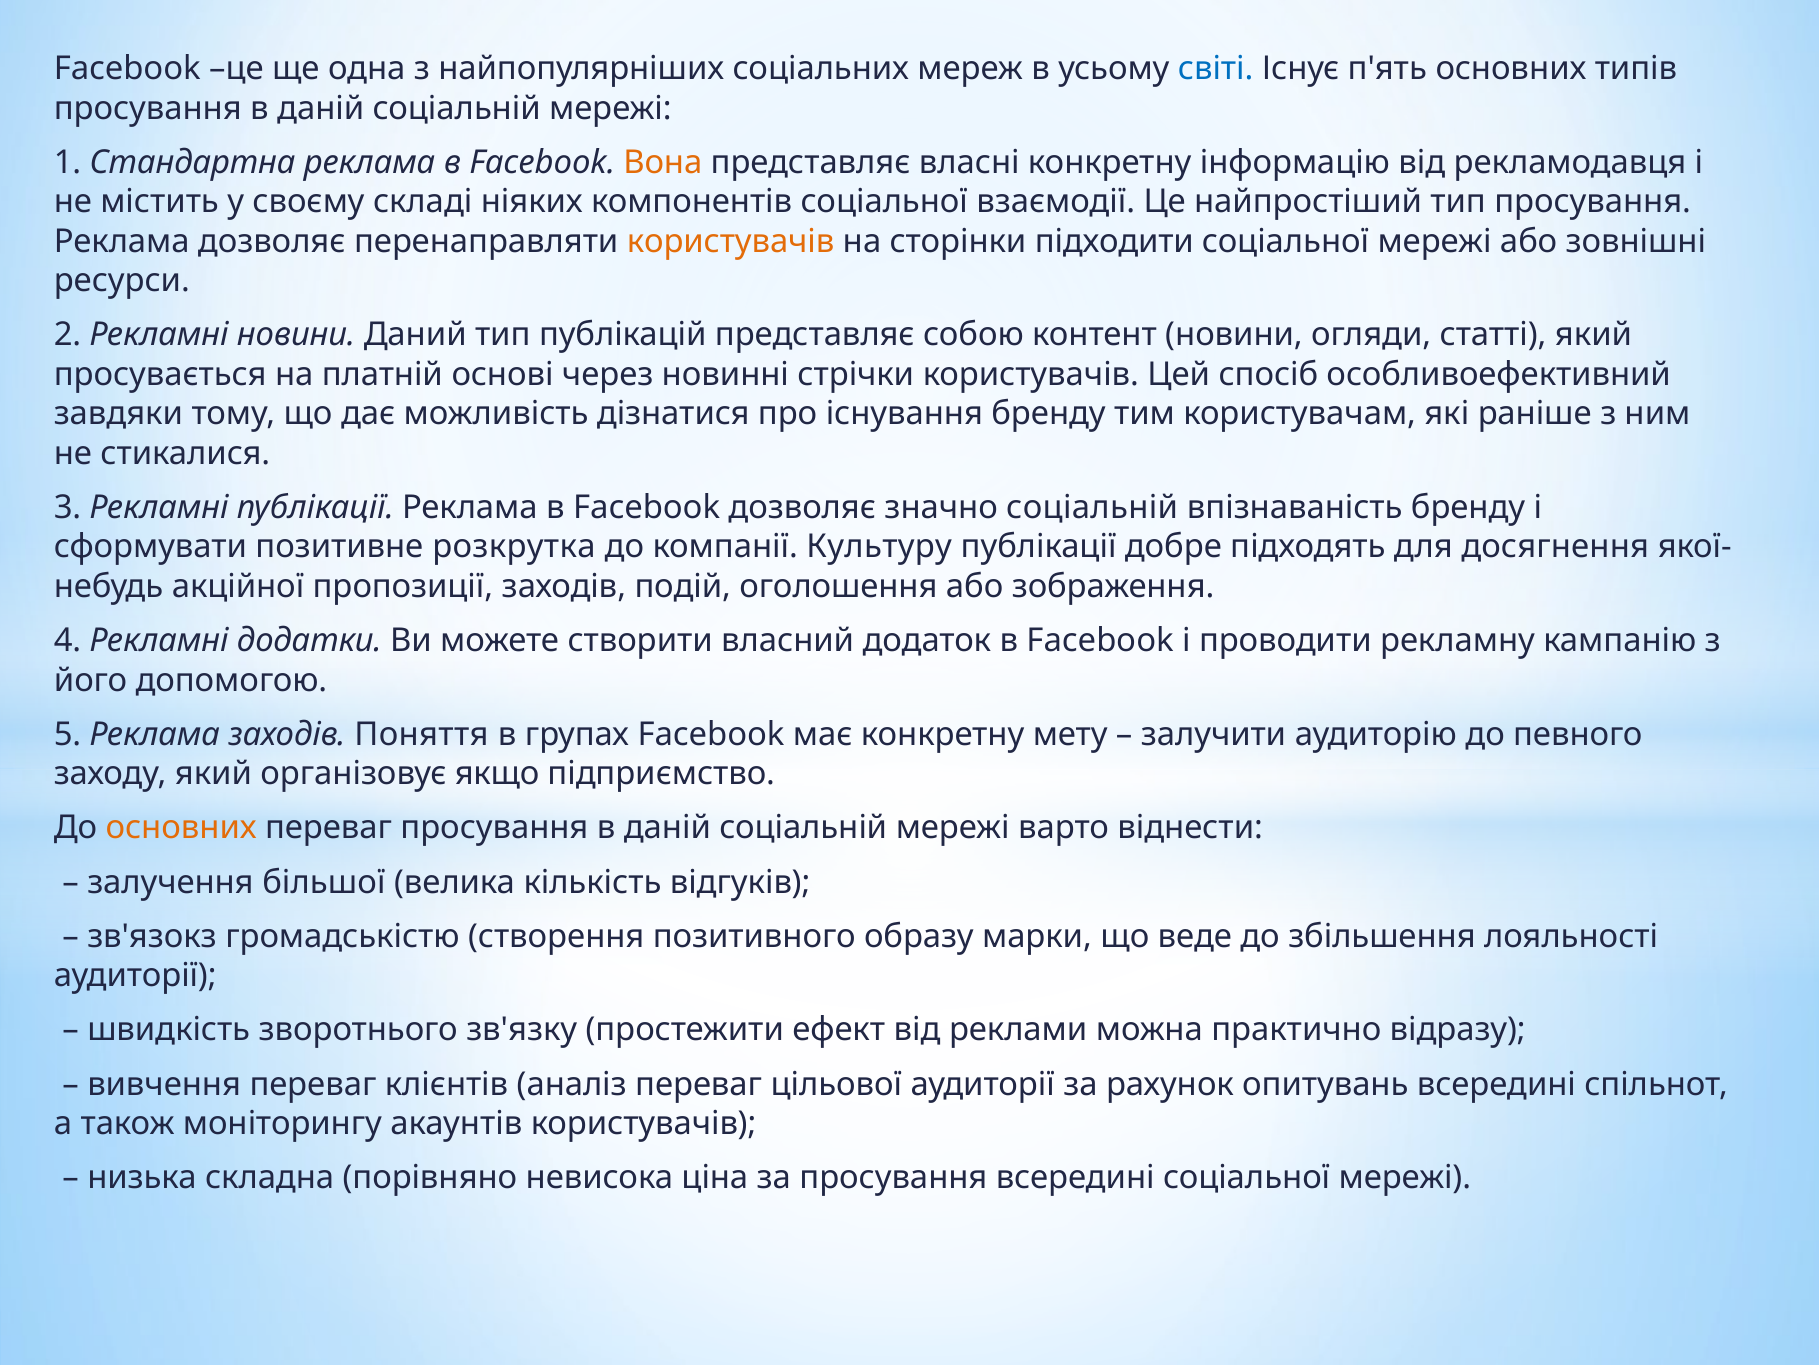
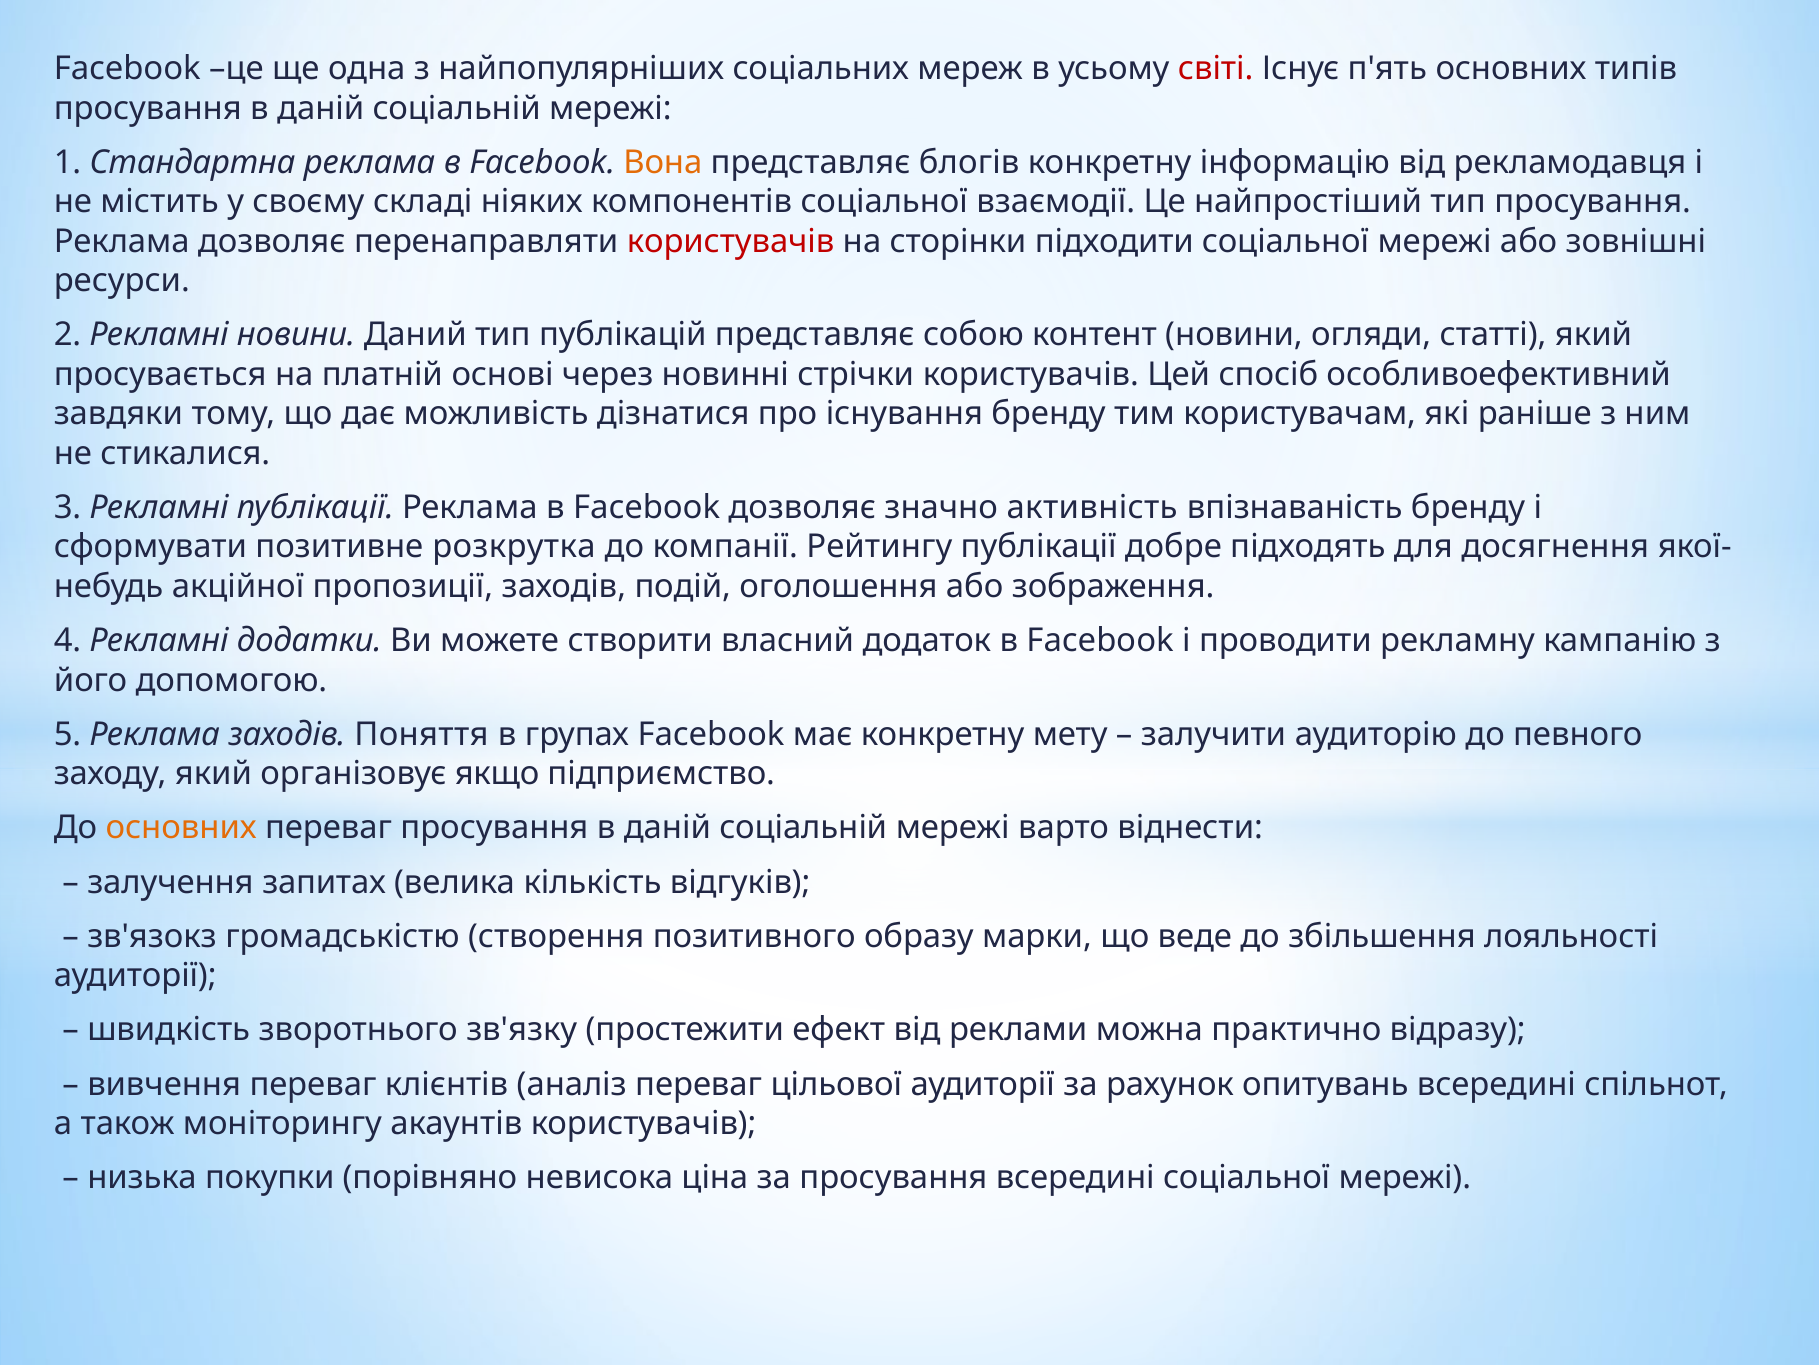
світі colour: blue -> red (1216, 69)
власні: власні -> блогів (969, 162)
користувачів colour: orange -> red (731, 241)
значно соціальній: соціальній -> активність (1092, 507)
Культуру: Культуру -> Рейтингу (879, 547)
більшої: більшої -> запитах (324, 882)
складна: складна -> покупки (270, 1177)
